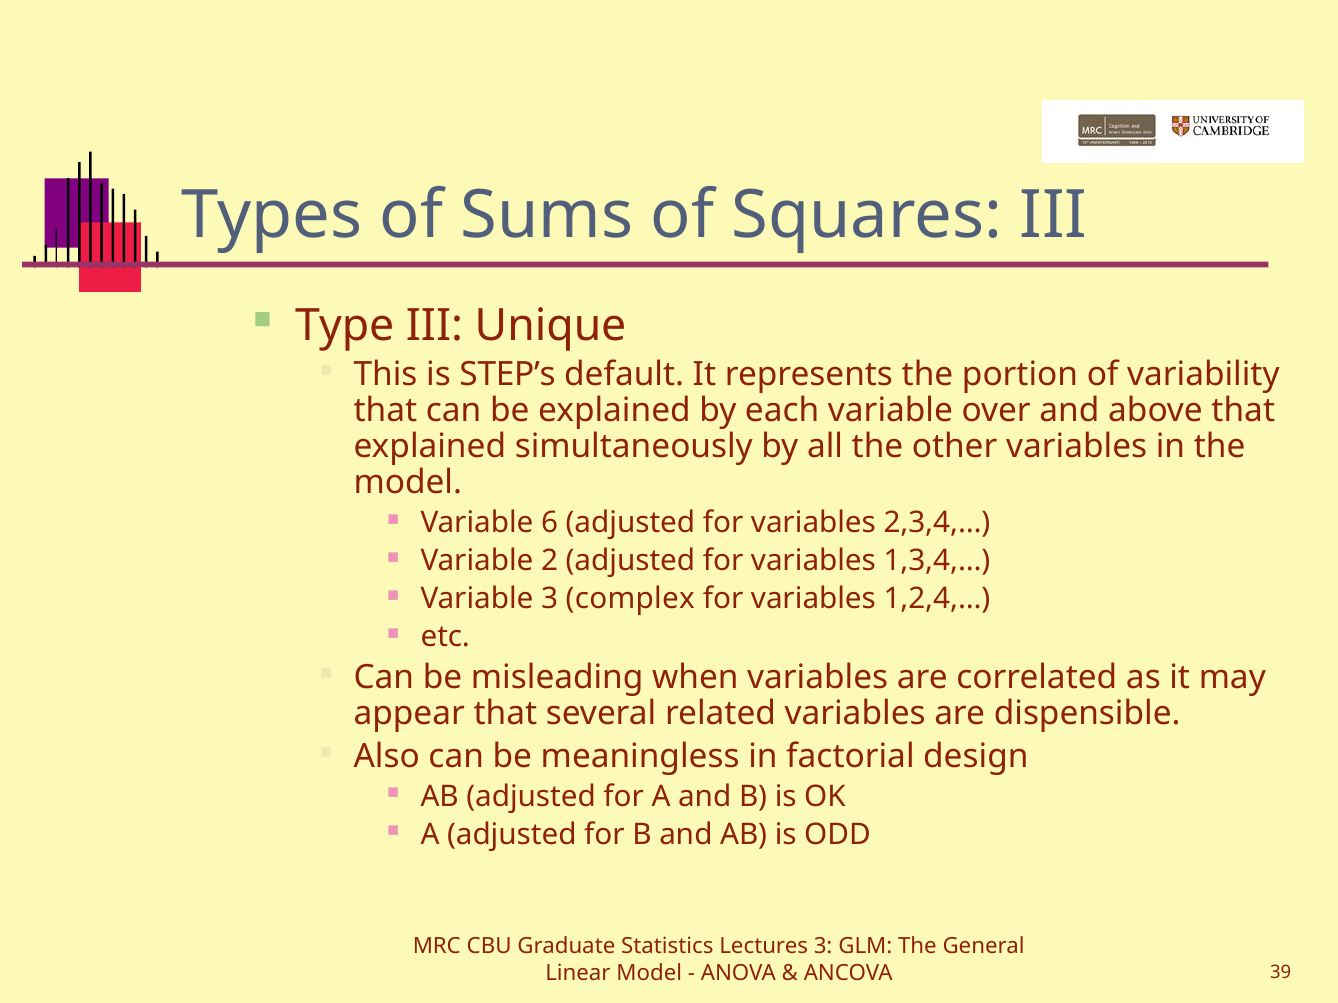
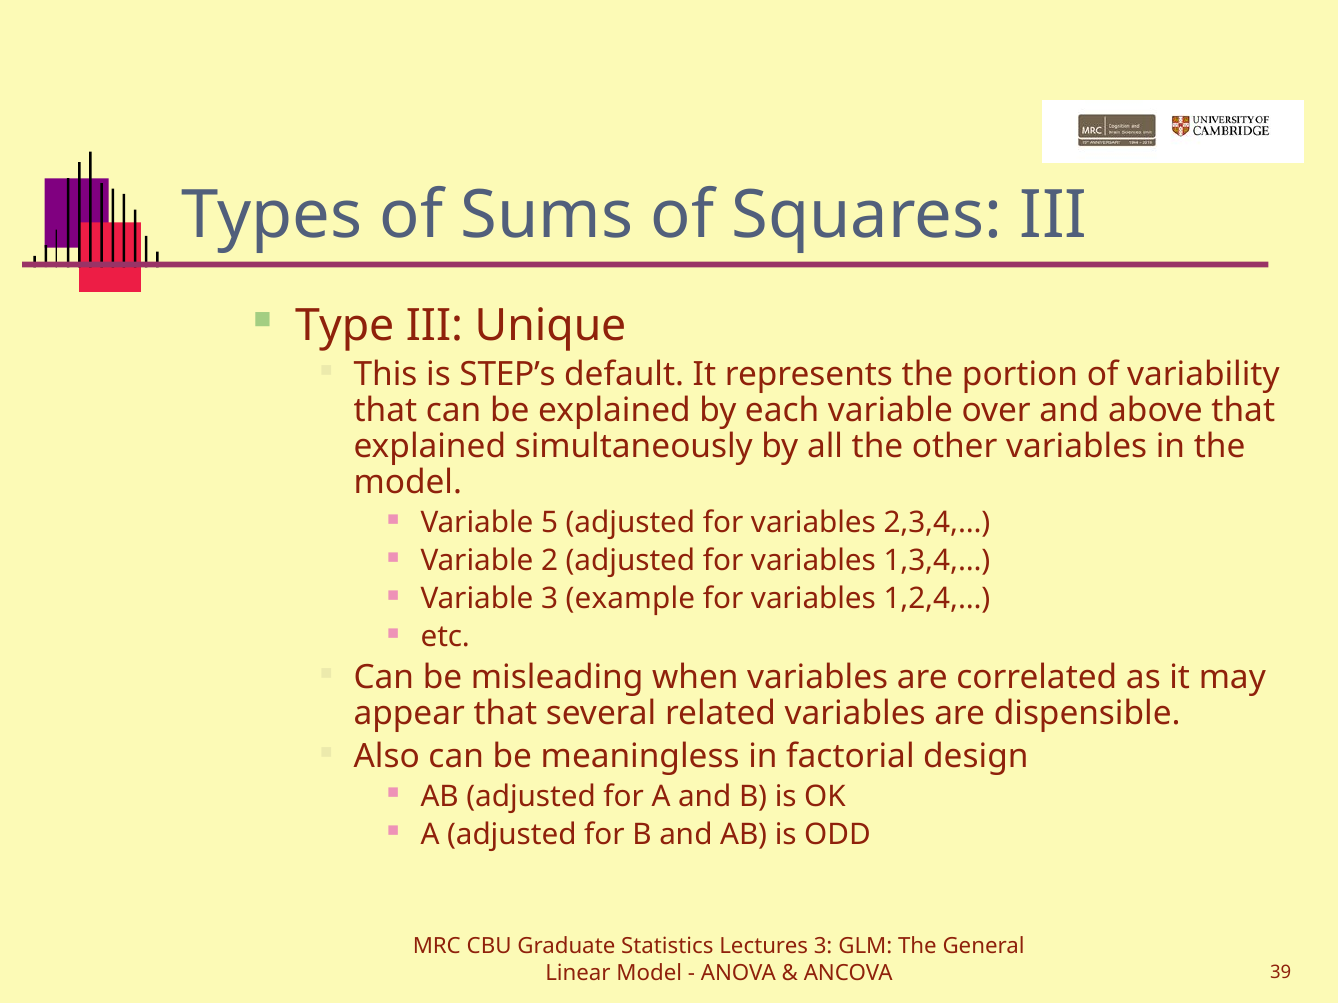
6: 6 -> 5 (550, 523)
complex: complex -> example (630, 599)
